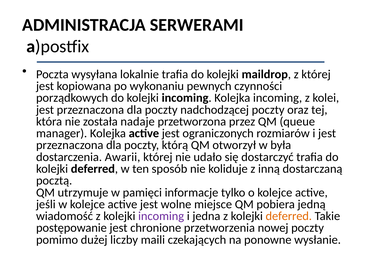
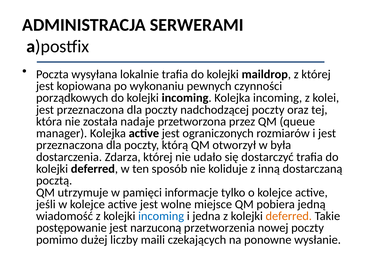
Awarii: Awarii -> Zdarza (123, 157)
incoming colour: purple -> blue (161, 216)
chronione: chronione -> narzuconą (156, 228)
